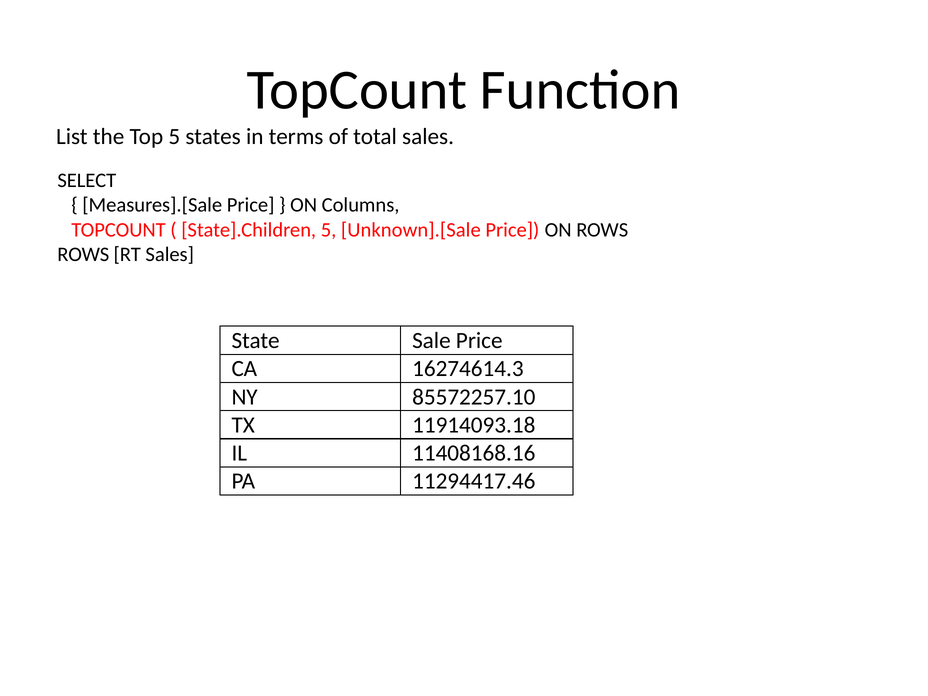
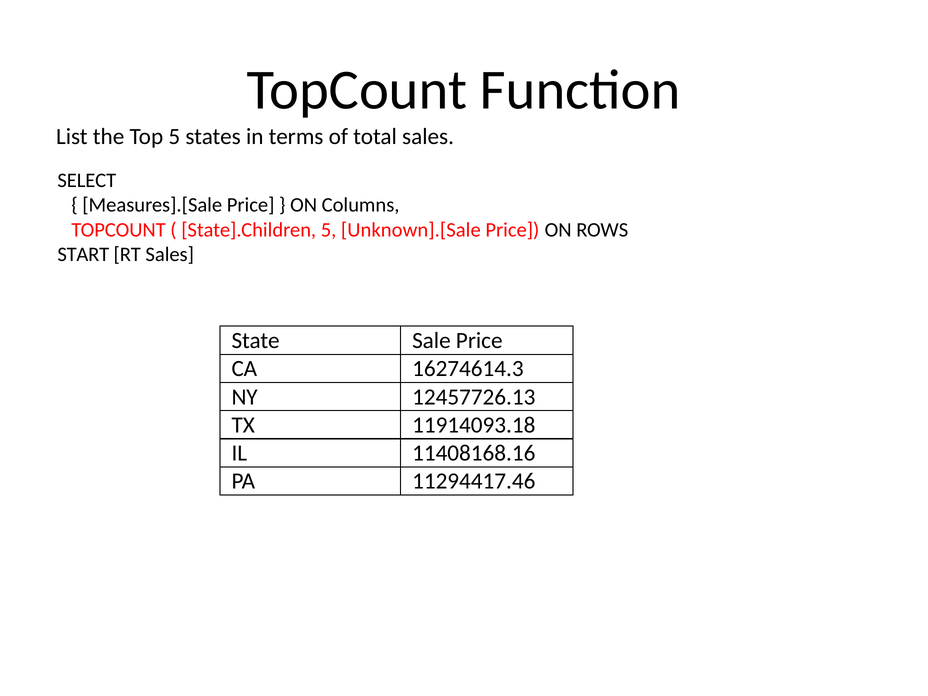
ROWS: ROWS -> START (83, 254)
85572257.10: 85572257.10 -> 12457726.13 (474, 397)
